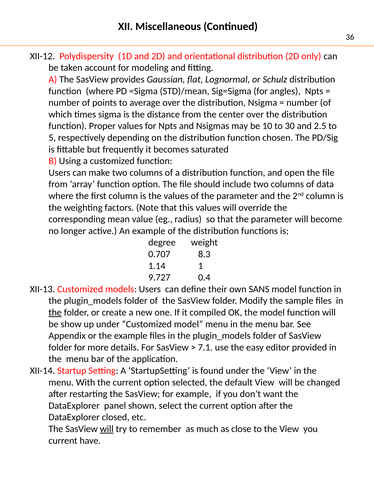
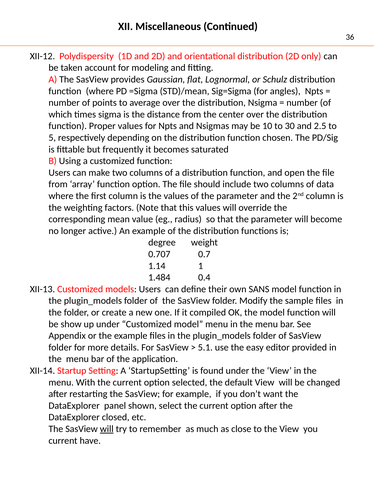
8.3: 8.3 -> 0.7 (204, 254)
9.727: 9.727 -> 1.484 (159, 277)
the underline: present -> none (55, 312)
7.1: 7.1 -> 5.1 (205, 347)
